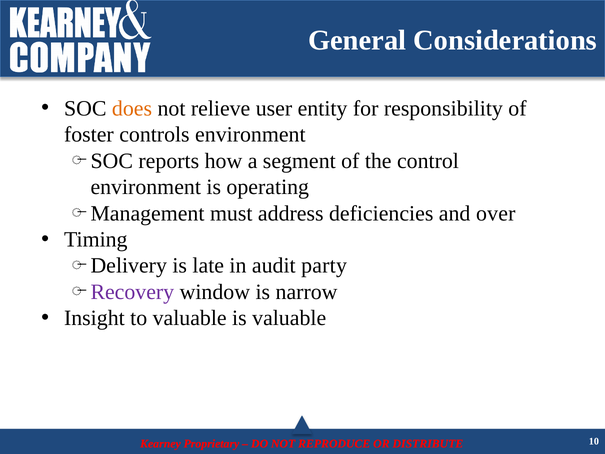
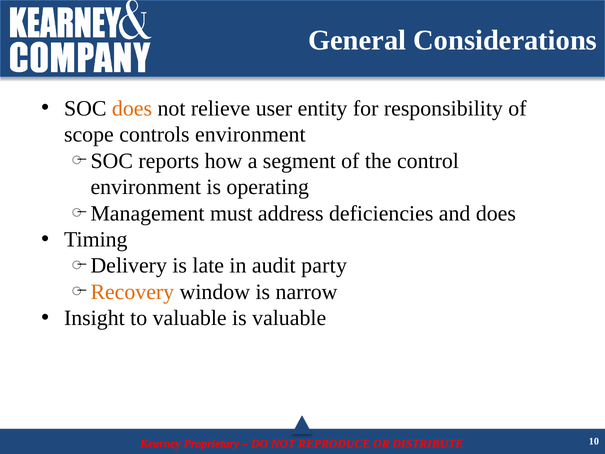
foster: foster -> scope (89, 135)
and over: over -> does (496, 213)
Recovery colour: purple -> orange (132, 292)
